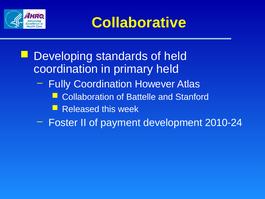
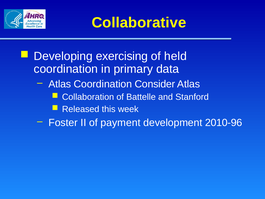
standards: standards -> exercising (122, 56)
primary held: held -> data (168, 69)
Fully: Fully -> Atlas (60, 84)
However: However -> Consider (155, 84)
2010-24: 2010-24 -> 2010-96 (224, 123)
